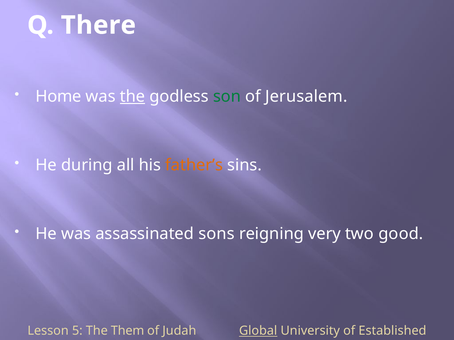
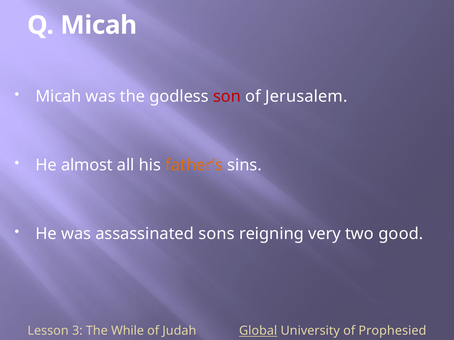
Q There: There -> Micah (99, 25)
Home: Home -> Micah (58, 96)
the underline: present -> none (133, 96)
son colour: green -> red (227, 96)
during: during -> almost (87, 165)
5: 5 -> 3 (77, 331)
Them: Them -> While (128, 331)
Established: Established -> Prophesied (392, 331)
